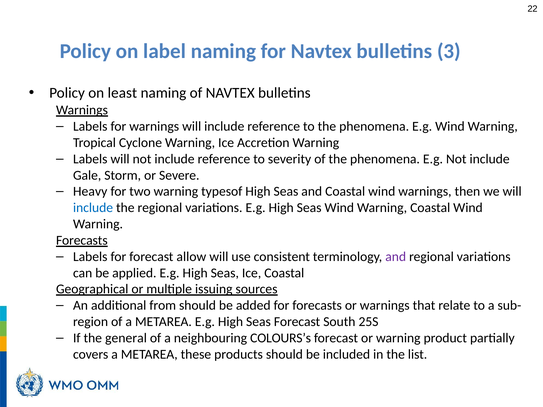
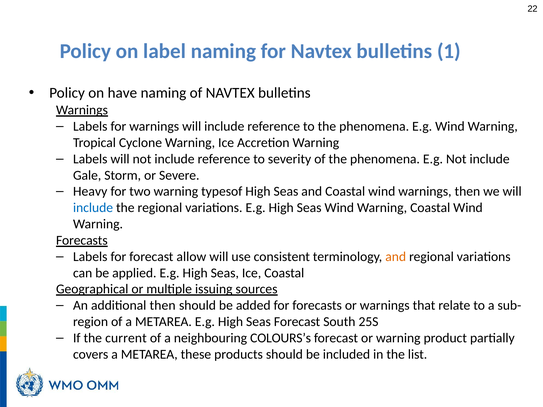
3: 3 -> 1 (449, 51)
least: least -> have (122, 93)
and colour: purple -> orange (396, 257)
additional from: from -> then (163, 306)
general: general -> current (126, 338)
